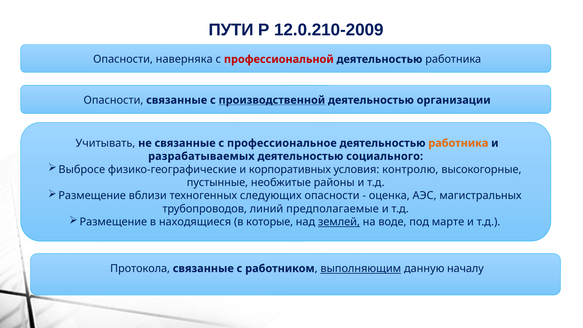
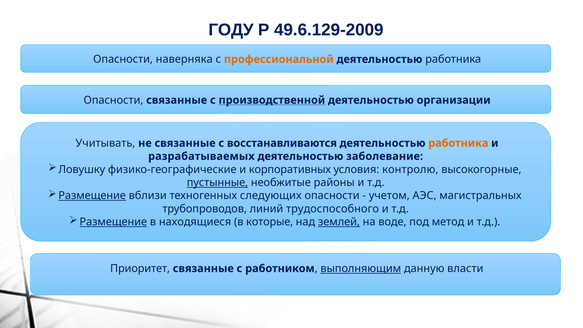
ПУТИ: ПУТИ -> ГОДУ (231, 30)
12.0.210-2009: 12.0.210-2009 -> 49.6.129-2009 (329, 30)
профессиональной colour: red -> orange (279, 59)
профессиональное: профессиональное -> восстанавливаются (282, 143)
социального: социального -> заболевание (385, 156)
Выбросе: Выбросе -> Ловушку (82, 169)
пустынные underline: none -> present (217, 183)
Размещение underline: none -> present (92, 196)
оценка: оценка -> учетом (389, 196)
предполагаемые: предполагаемые -> трудоспособного (333, 209)
Размещение underline: none -> present (113, 222)
марте: марте -> метод (448, 222)
Протокола: Протокола -> Приоритет (140, 269)
началу: началу -> власти (465, 269)
